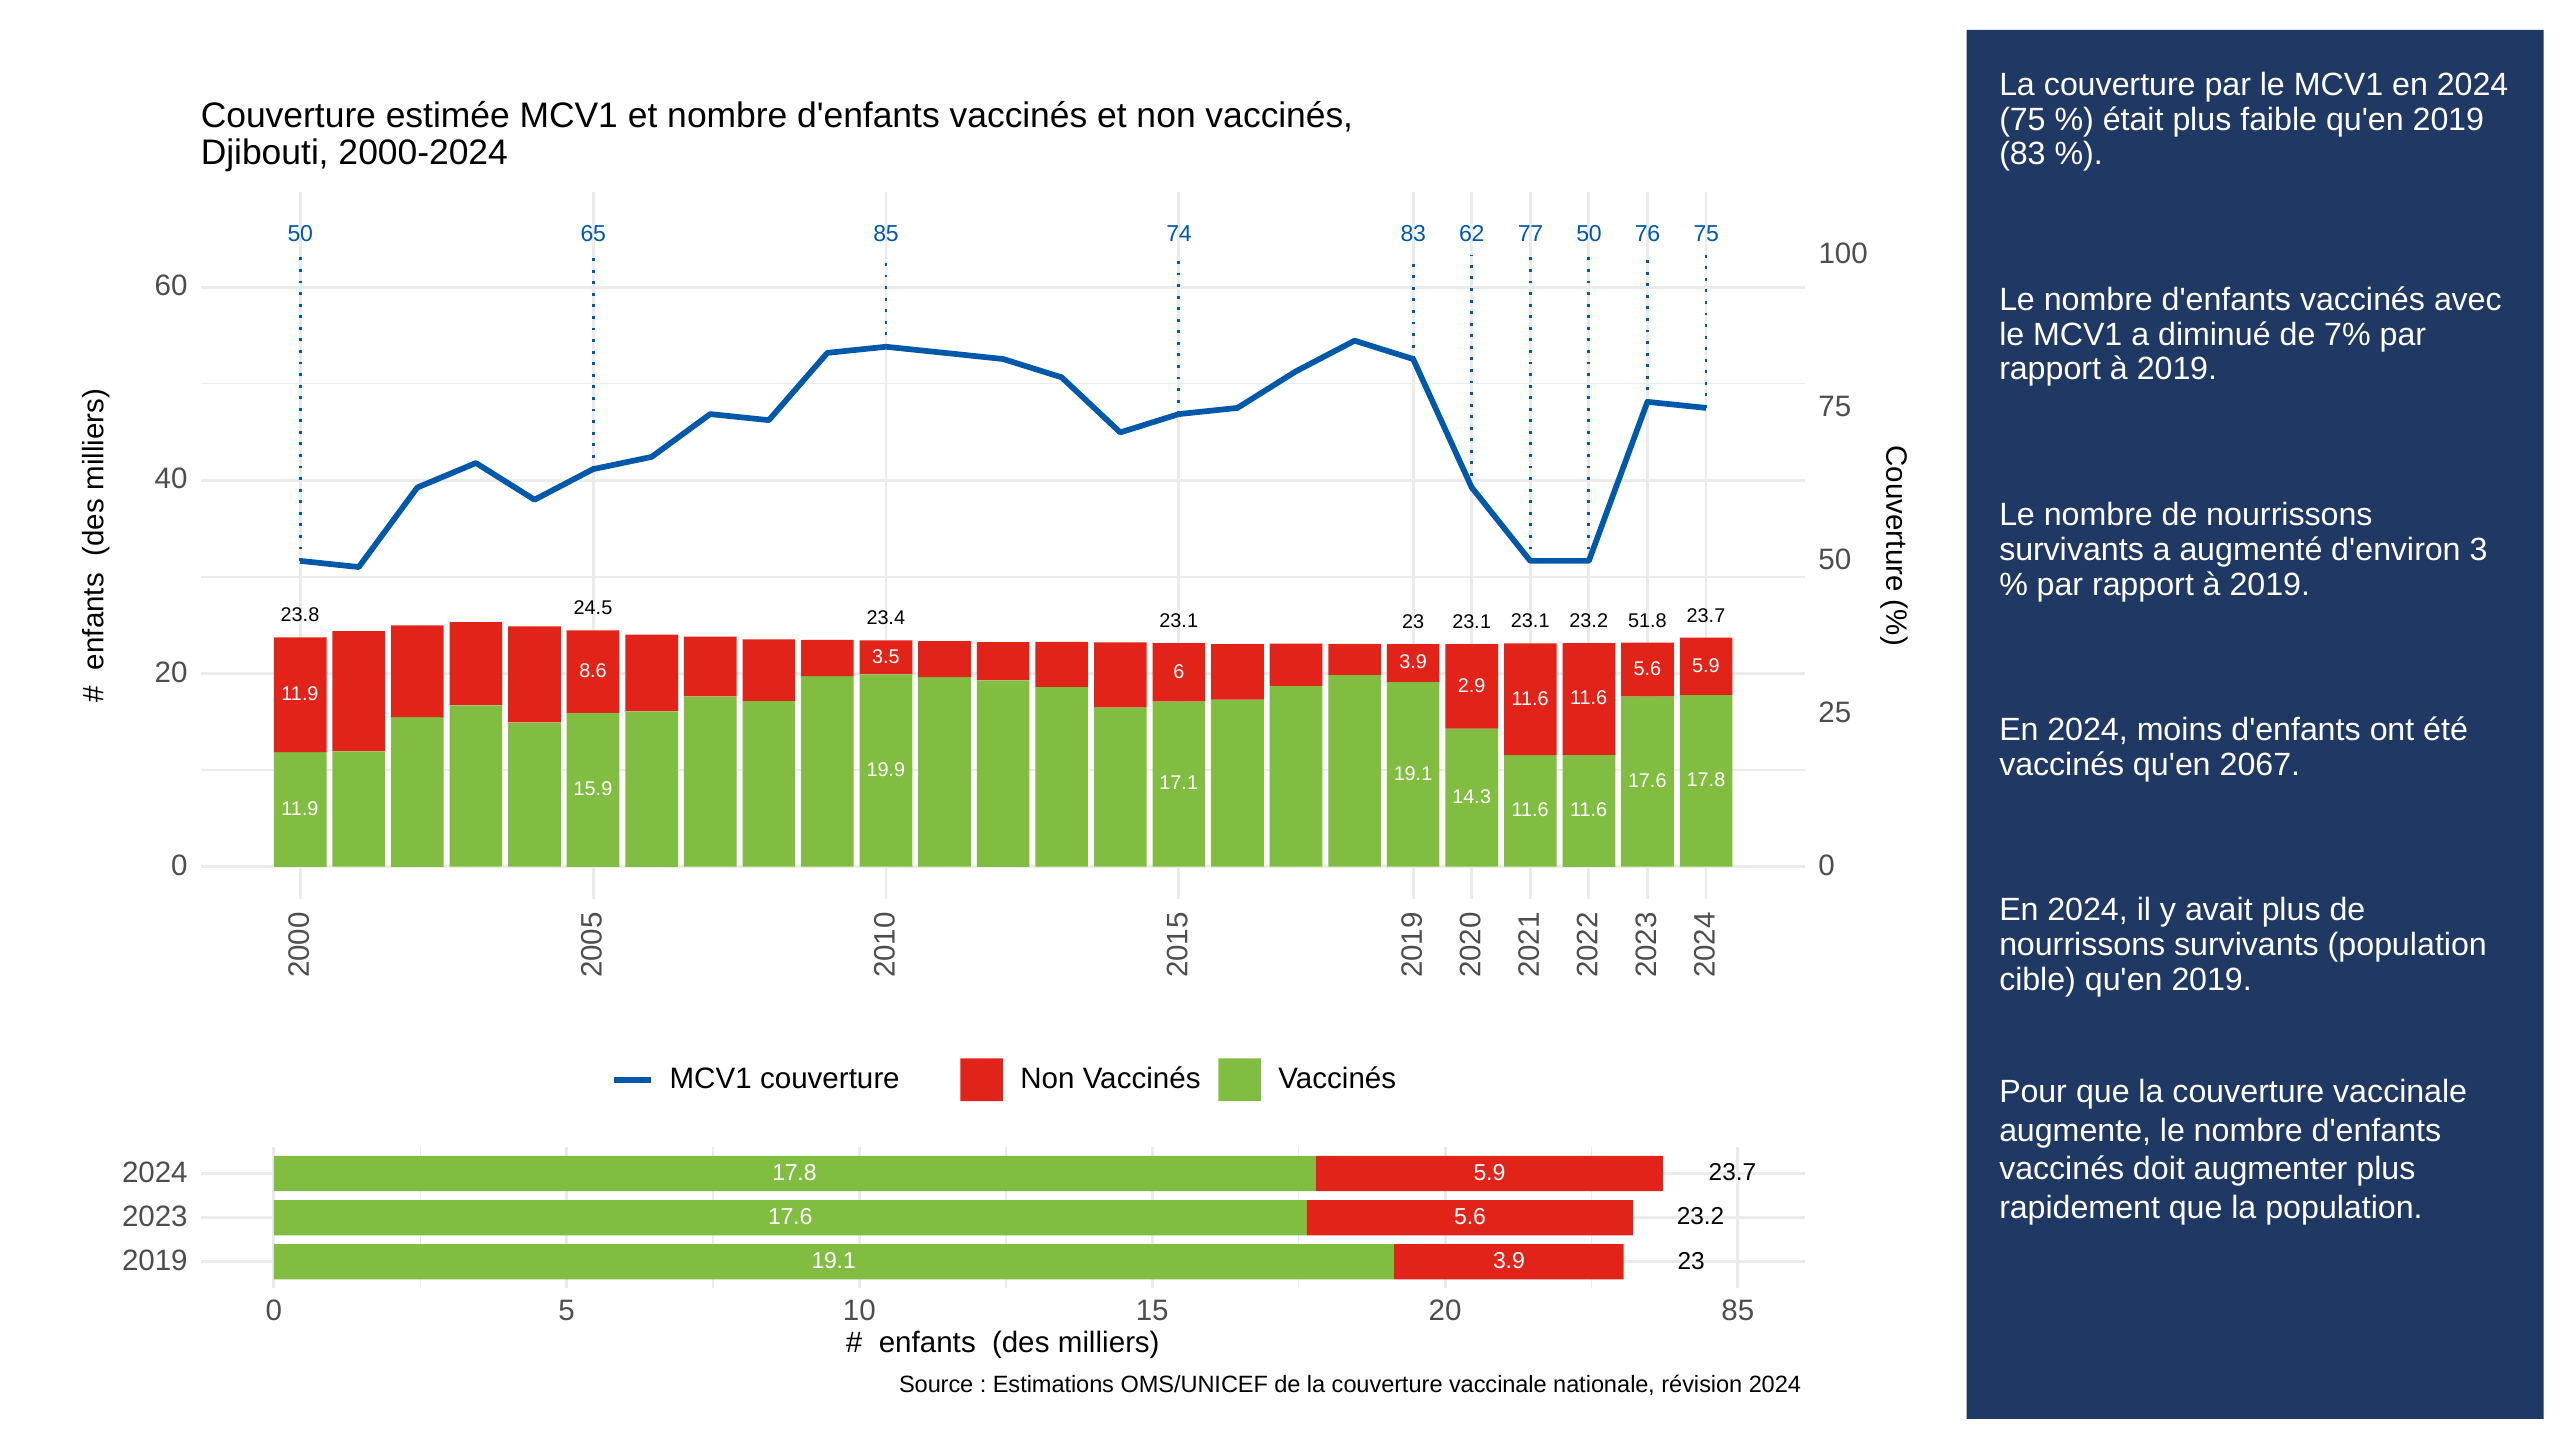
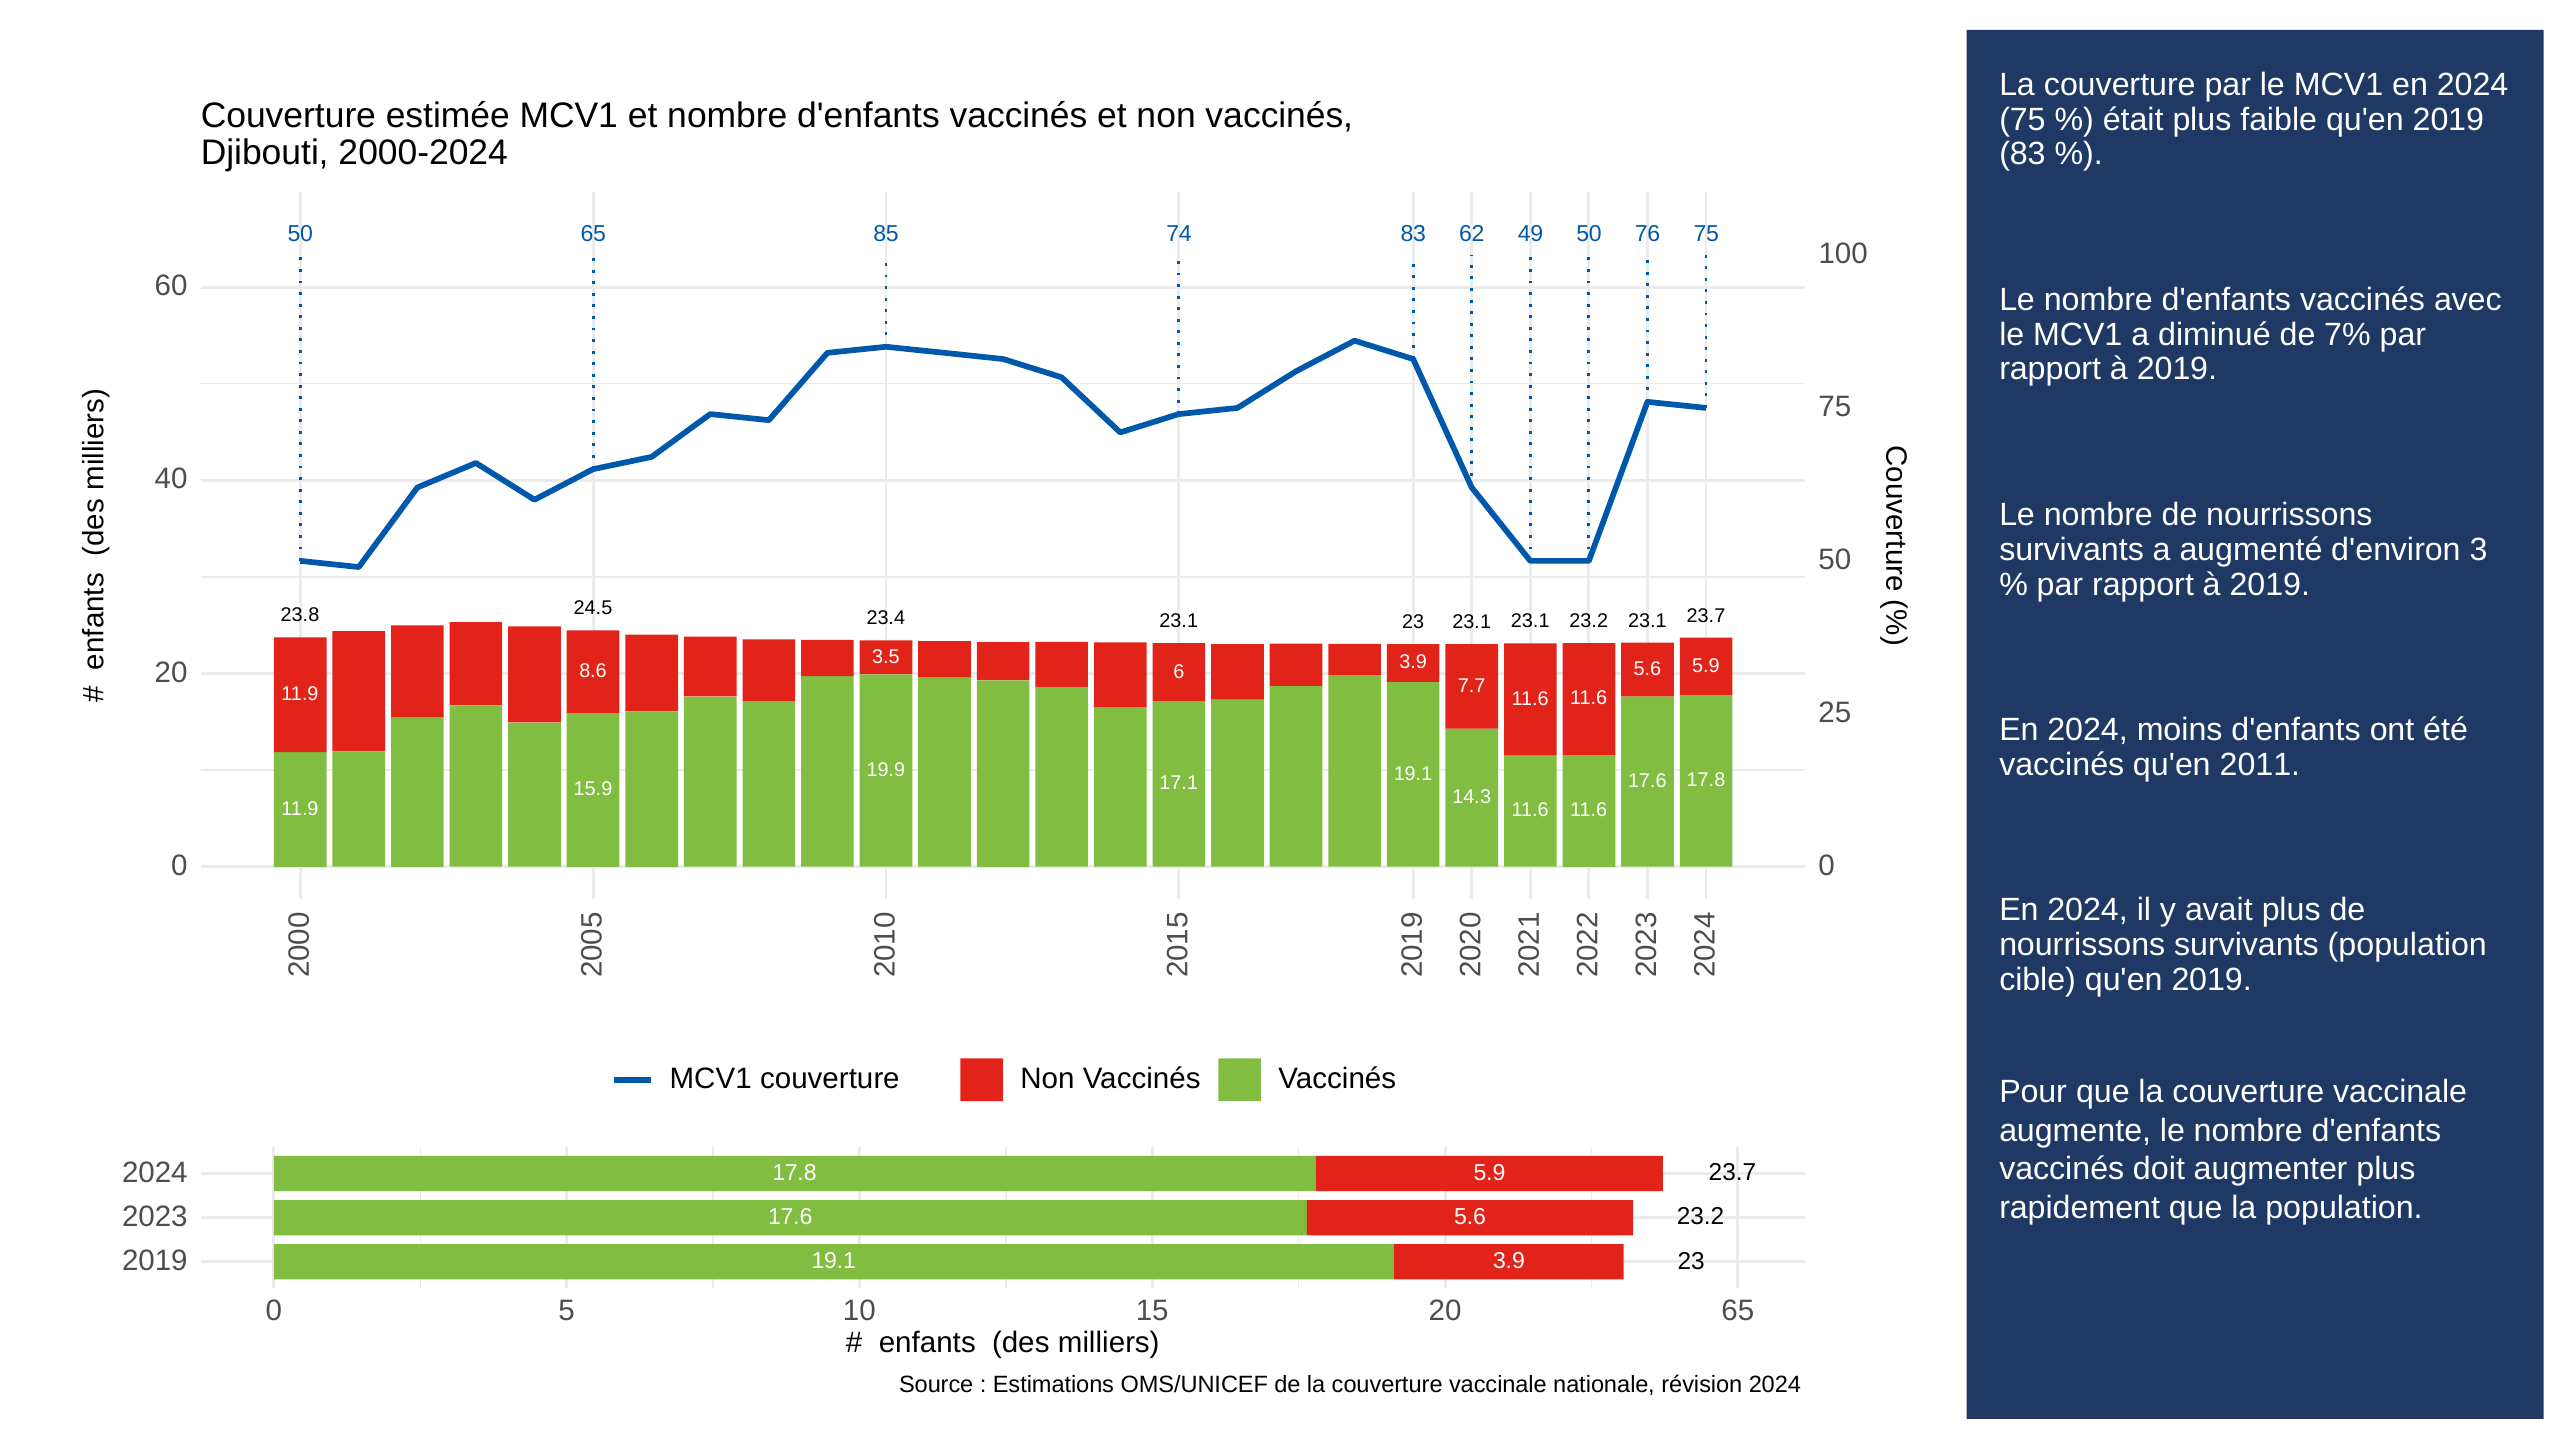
77: 77 -> 49 (1531, 234)
23.2 51.8: 51.8 -> 23.1 (1647, 621)
2.9: 2.9 -> 7.7 (1472, 686)
2067: 2067 -> 2011 (2260, 765)
20 85: 85 -> 65 (1738, 1311)
